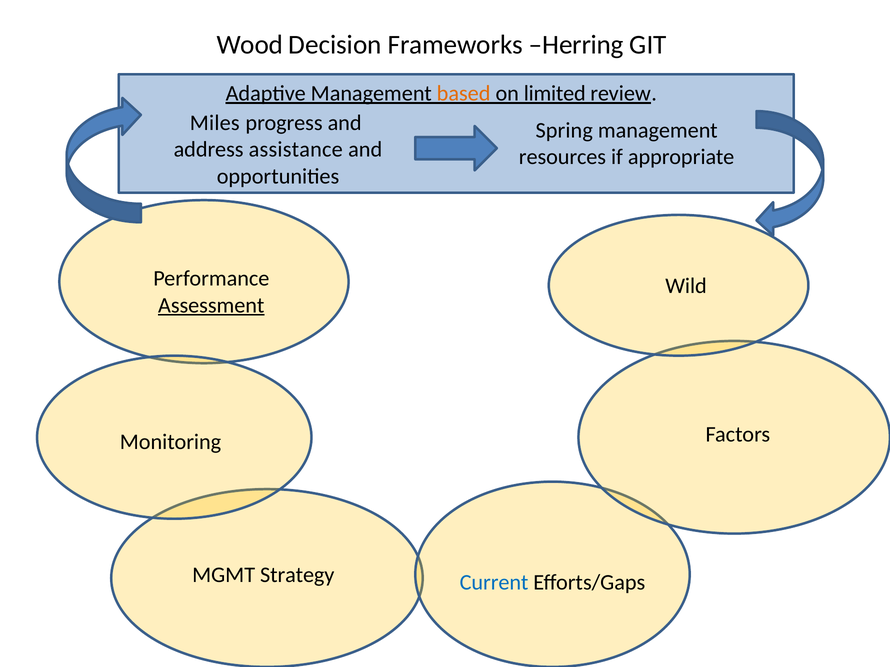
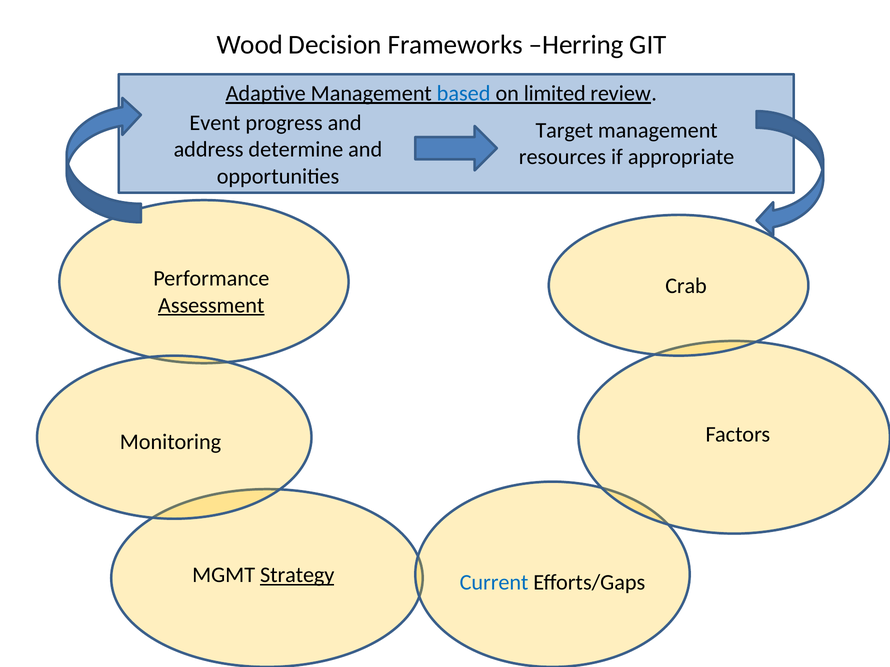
based colour: orange -> blue (464, 93)
Miles: Miles -> Event (215, 123)
Spring: Spring -> Target (564, 131)
assistance: assistance -> determine (296, 150)
Wild: Wild -> Crab (686, 286)
Strategy underline: none -> present (297, 576)
